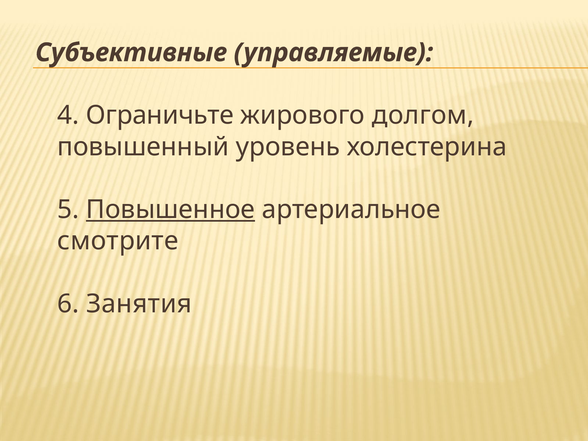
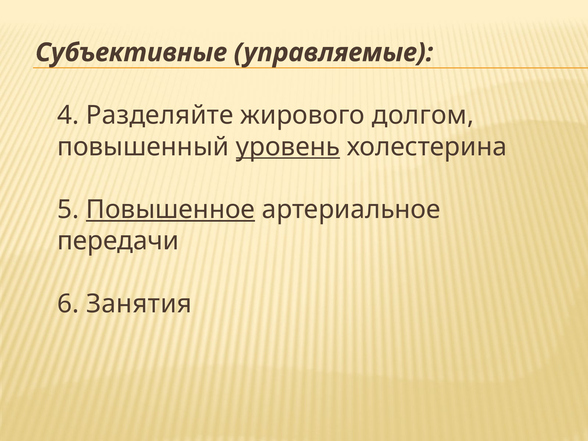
Ограничьте: Ограничьте -> Разделяйте (160, 115)
уровень underline: none -> present (288, 147)
смотрите: смотрите -> передачи (118, 241)
